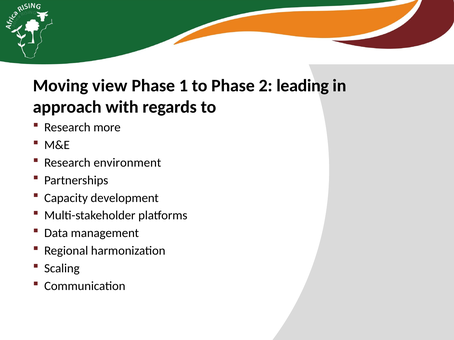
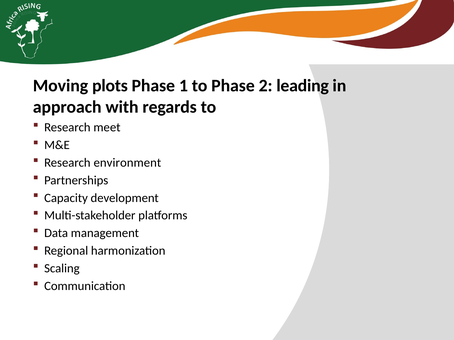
view: view -> plots (110, 86)
more: more -> meet (107, 127)
